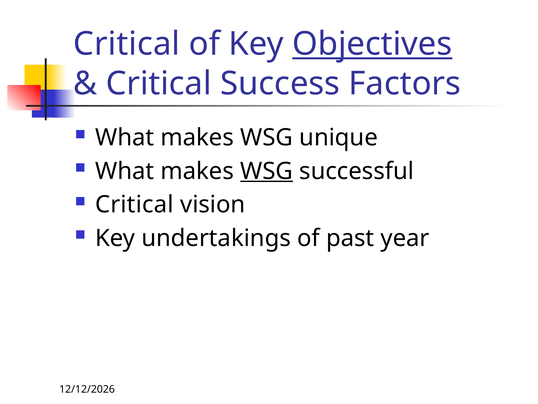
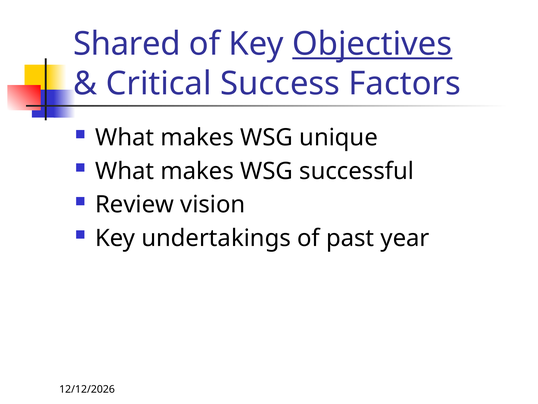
Critical: Critical -> Shared (127, 44)
WSG underline: present -> none (267, 171)
Critical: Critical -> Review (135, 204)
